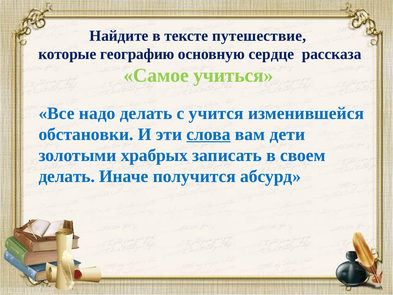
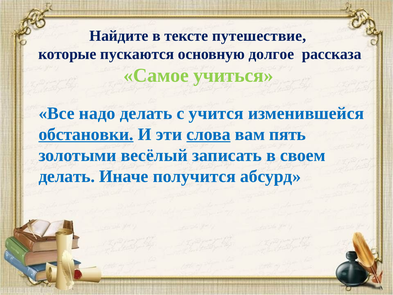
географию: географию -> пускаются (137, 54)
сердце: сердце -> долгое (271, 54)
обстановки underline: none -> present (86, 134)
дети: дети -> пять (288, 134)
храбрых: храбрых -> весёлый (154, 155)
